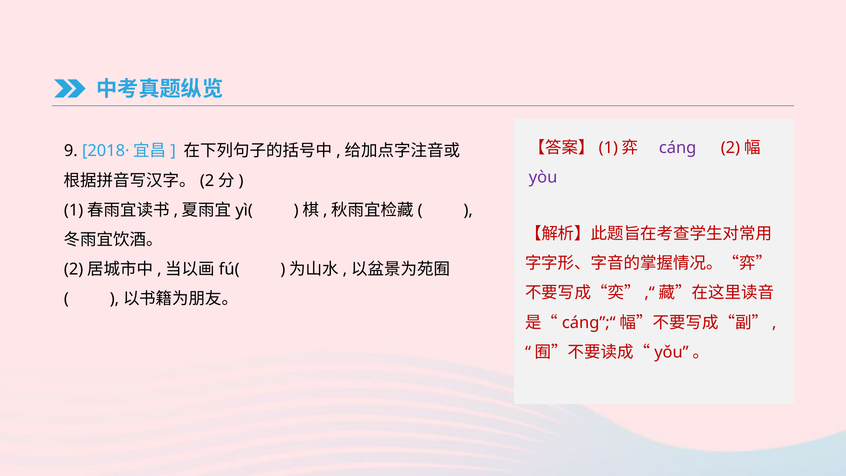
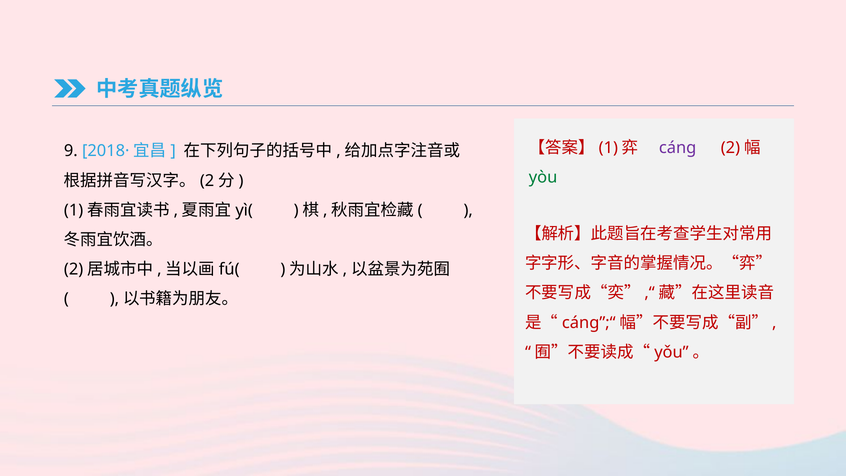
yòu colour: purple -> green (543, 177)
